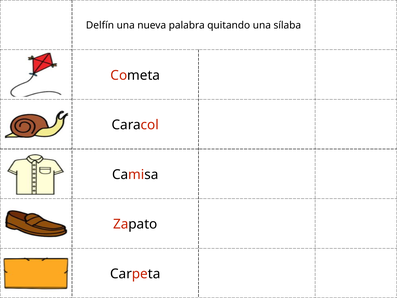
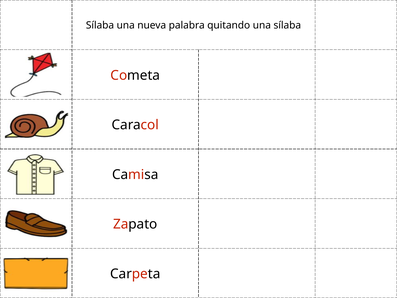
Delfín: Delfín -> Sílaba (100, 25)
